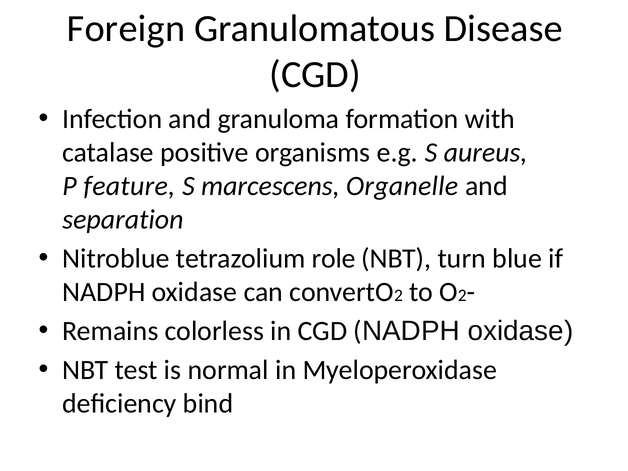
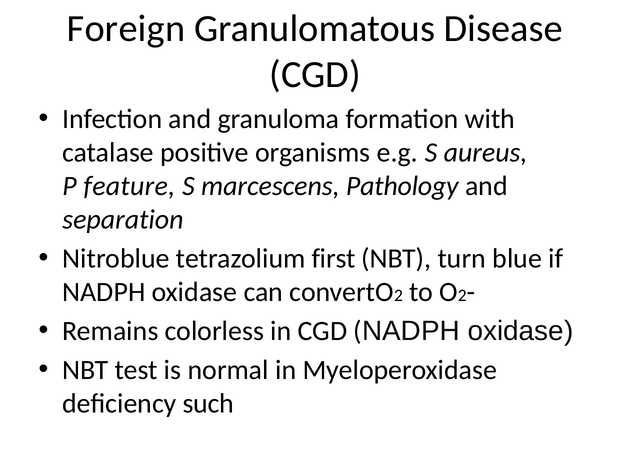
Organelle: Organelle -> Pathology (402, 186)
role: role -> first (334, 258)
bind: bind -> such (208, 404)
